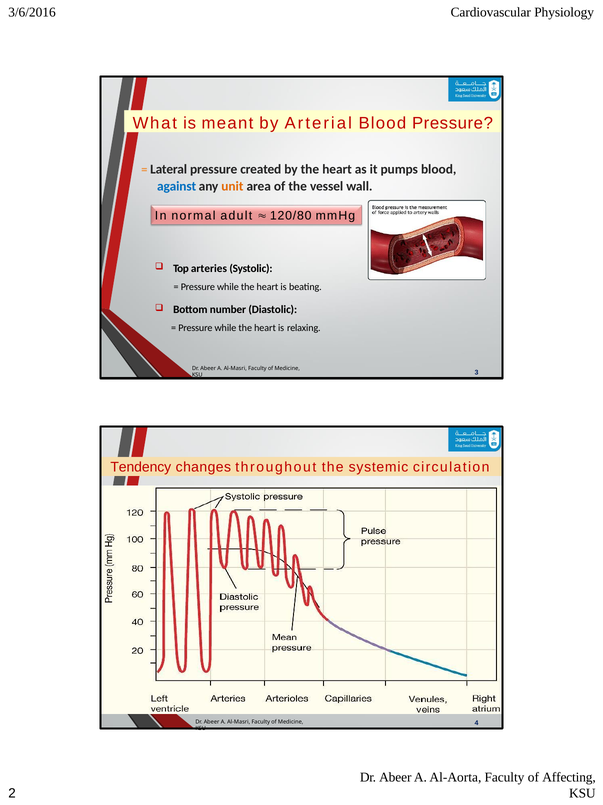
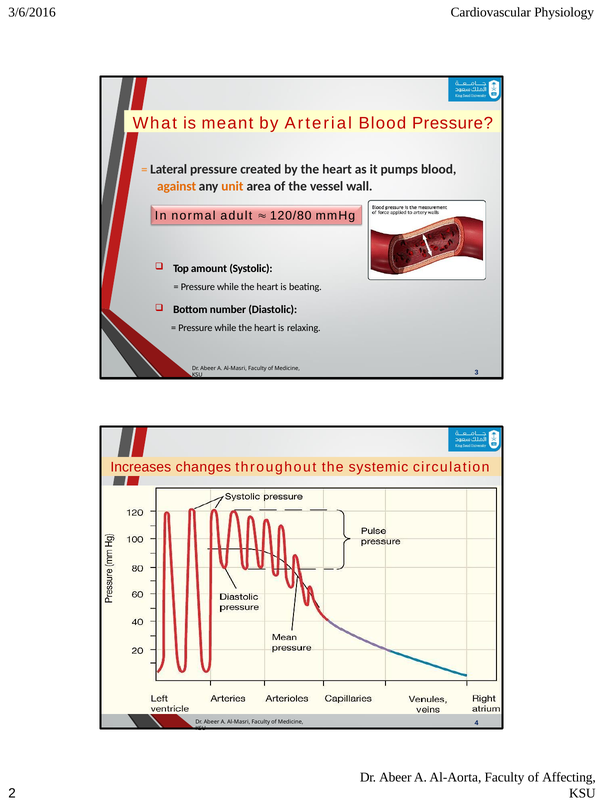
against colour: blue -> orange (177, 186)
arteries: arteries -> amount (209, 268)
Tendency: Tendency -> Increases (141, 466)
